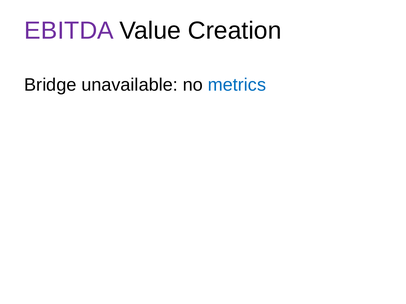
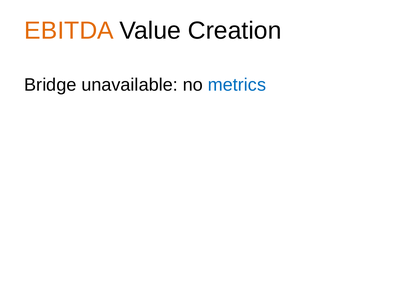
EBITDA colour: purple -> orange (69, 31)
